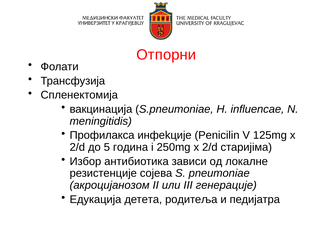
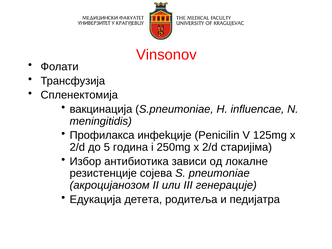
Отпорни: Отпорни -> Vinsonov (166, 55)
